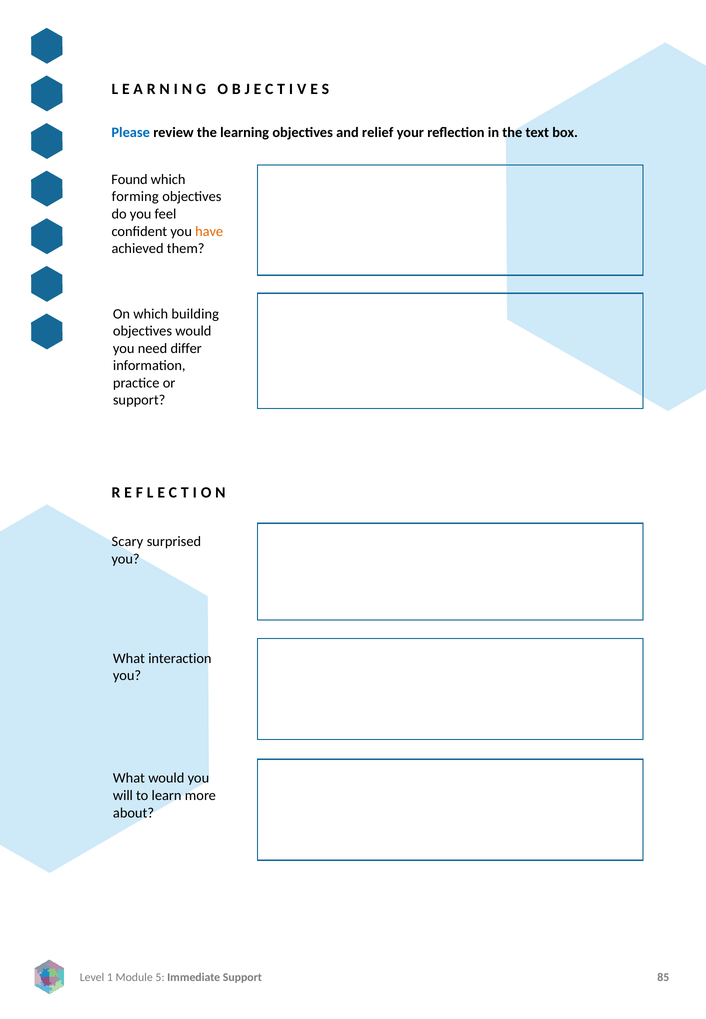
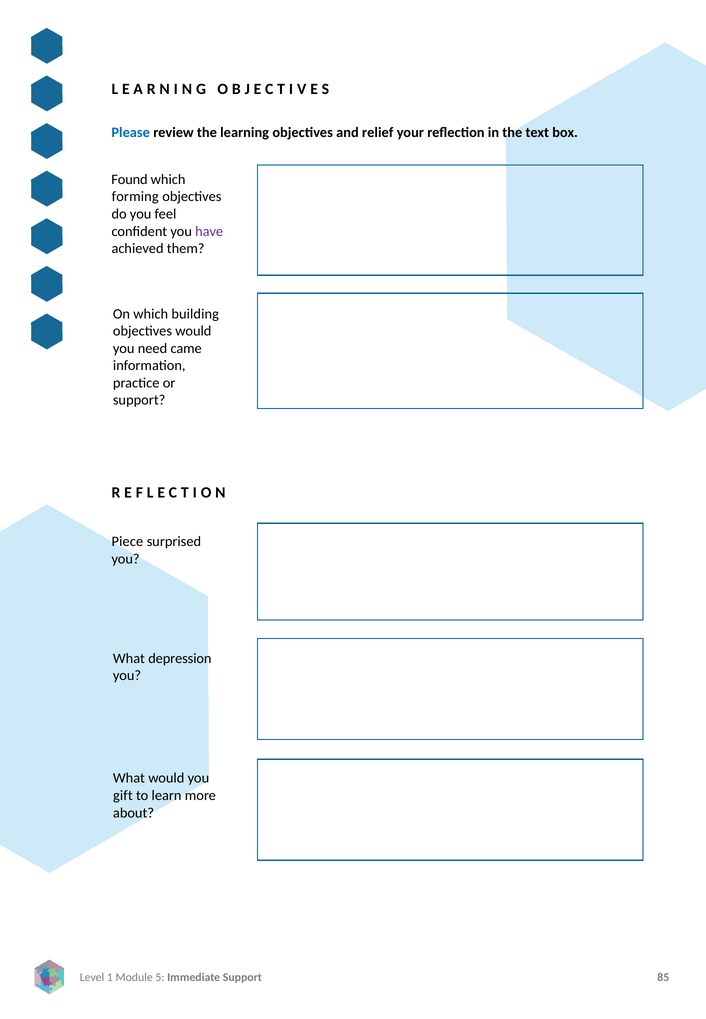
have colour: orange -> purple (209, 231)
differ: differ -> came (186, 349)
Scary: Scary -> Piece (127, 542)
interaction: interaction -> depression (180, 659)
will: will -> gift (123, 796)
